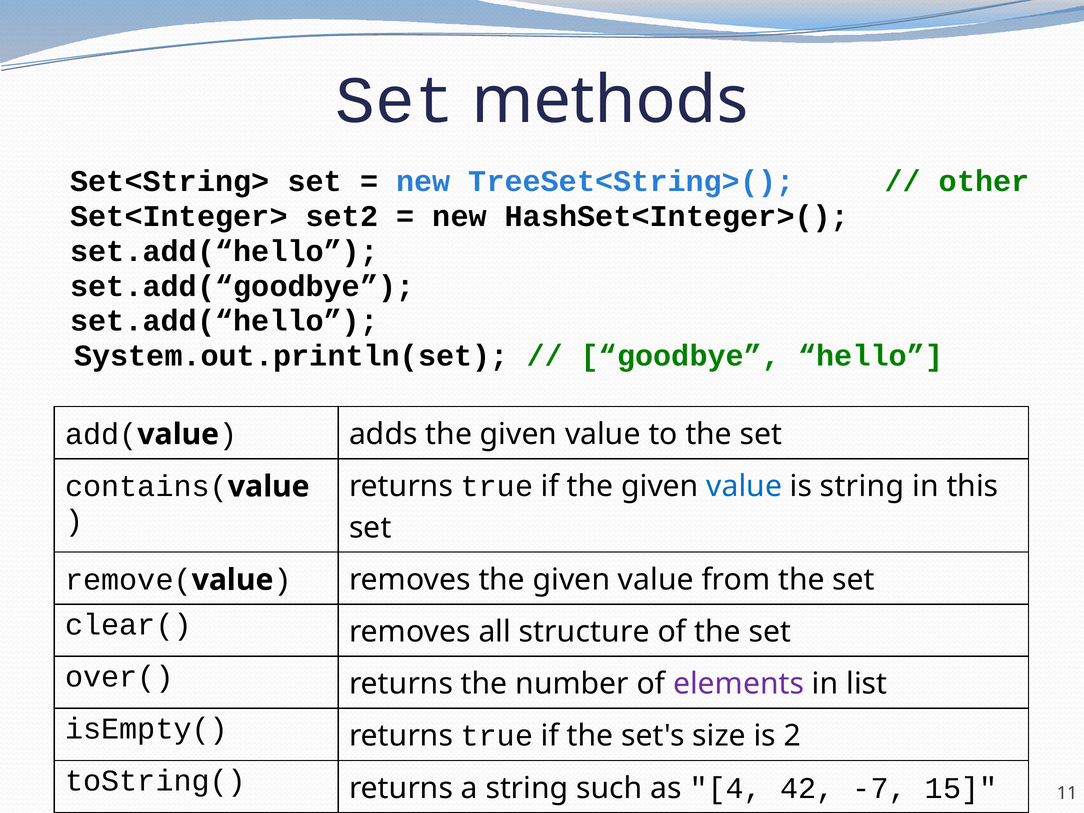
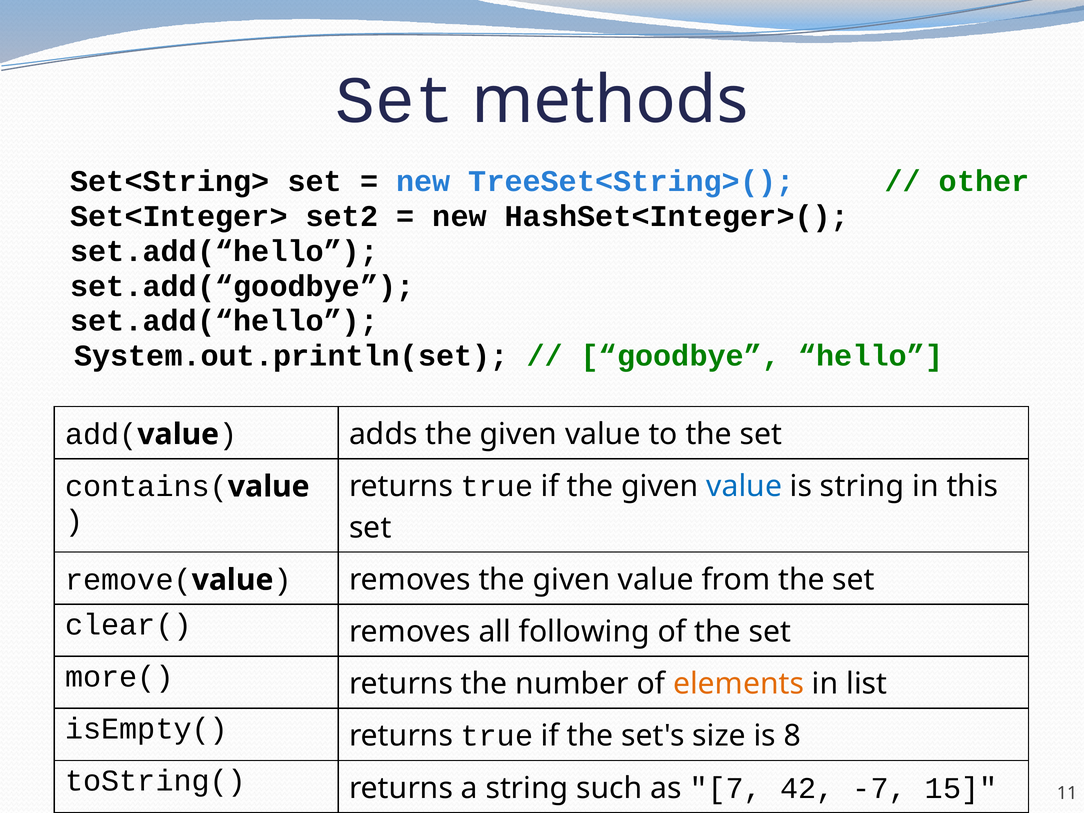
structure: structure -> following (584, 632)
over(: over( -> more( (119, 677)
elements colour: purple -> orange (739, 684)
2: 2 -> 8 (792, 736)
4: 4 -> 7 (726, 788)
